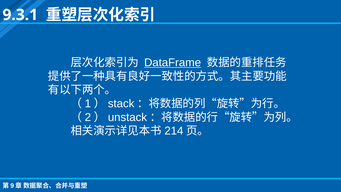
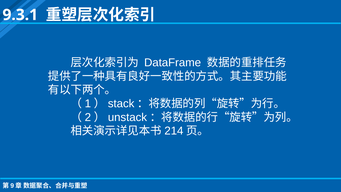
DataFrame underline: present -> none (173, 63)
